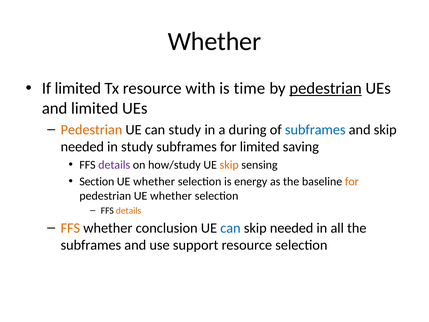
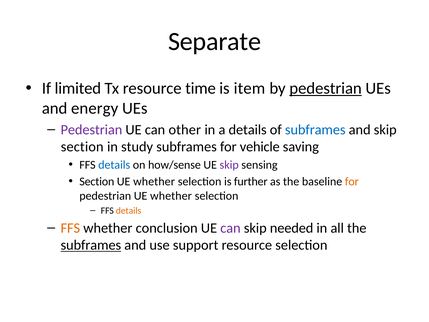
Whether: Whether -> Separate (215, 42)
with: with -> time (201, 88)
time: time -> item (249, 88)
and limited: limited -> energy (95, 108)
Pedestrian colour: orange -> purple (91, 130)
can study: study -> other (185, 130)
a during: during -> details (248, 130)
needed: needed -> section (82, 147)
for limited: limited -> vehicle (260, 147)
details colour: purple -> blue (114, 165)
how/study: how/study -> how/sense (174, 165)
skip colour: orange -> purple (229, 165)
energy: energy -> further (251, 181)
can colour: blue -> purple (230, 228)
subframes underline: none -> present (91, 245)
